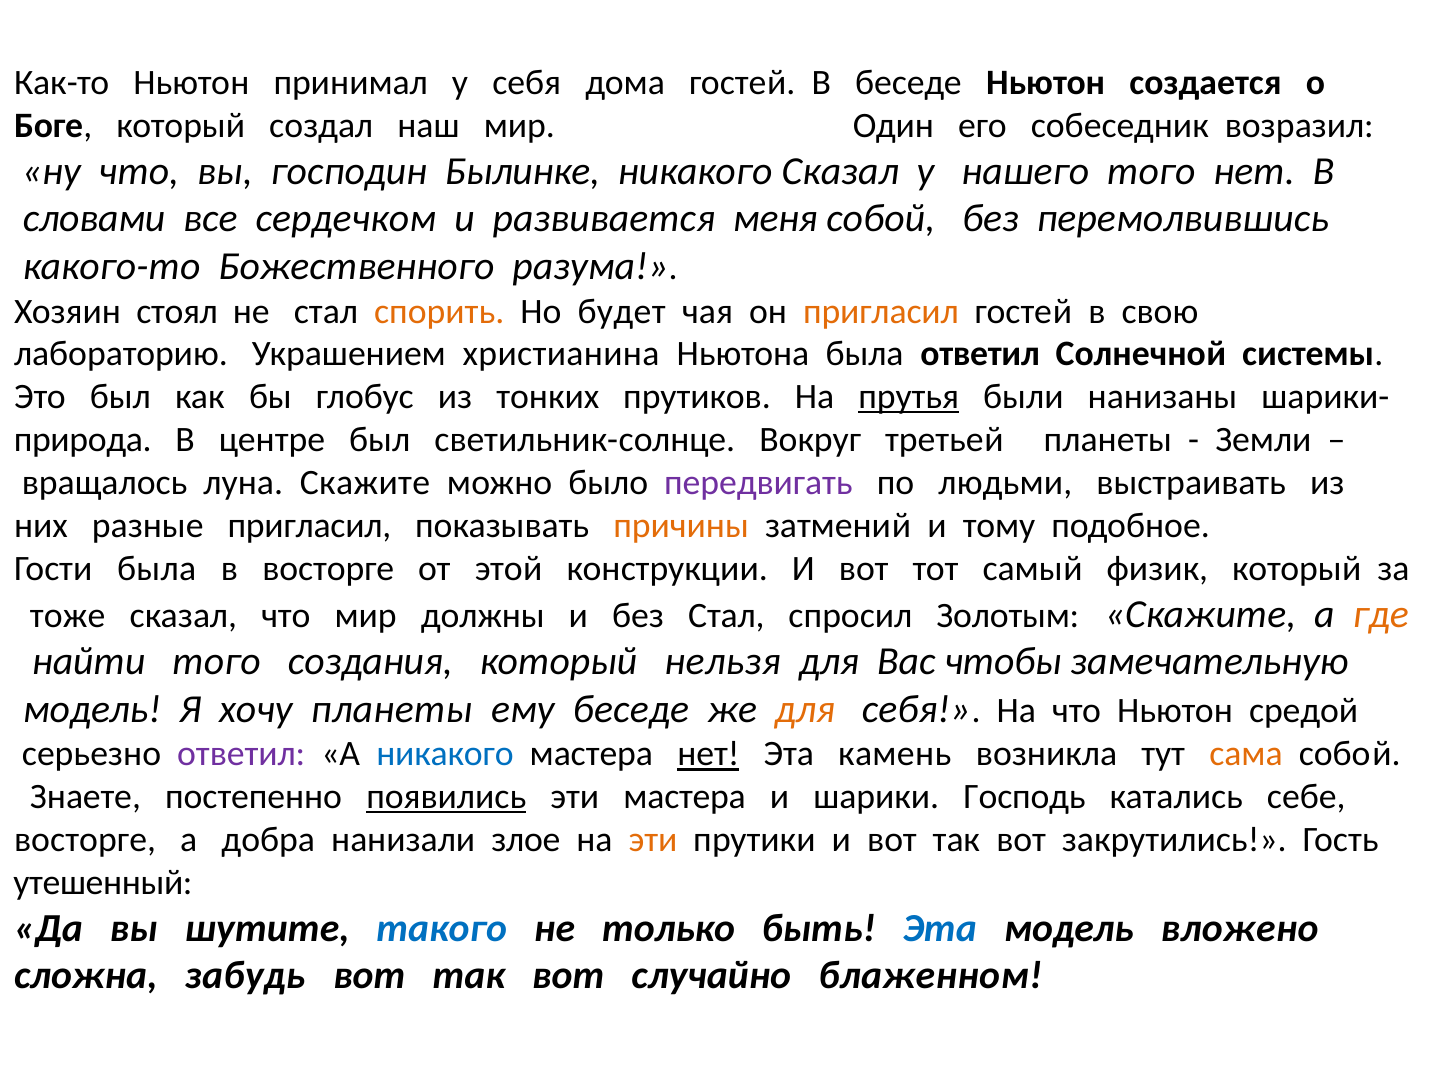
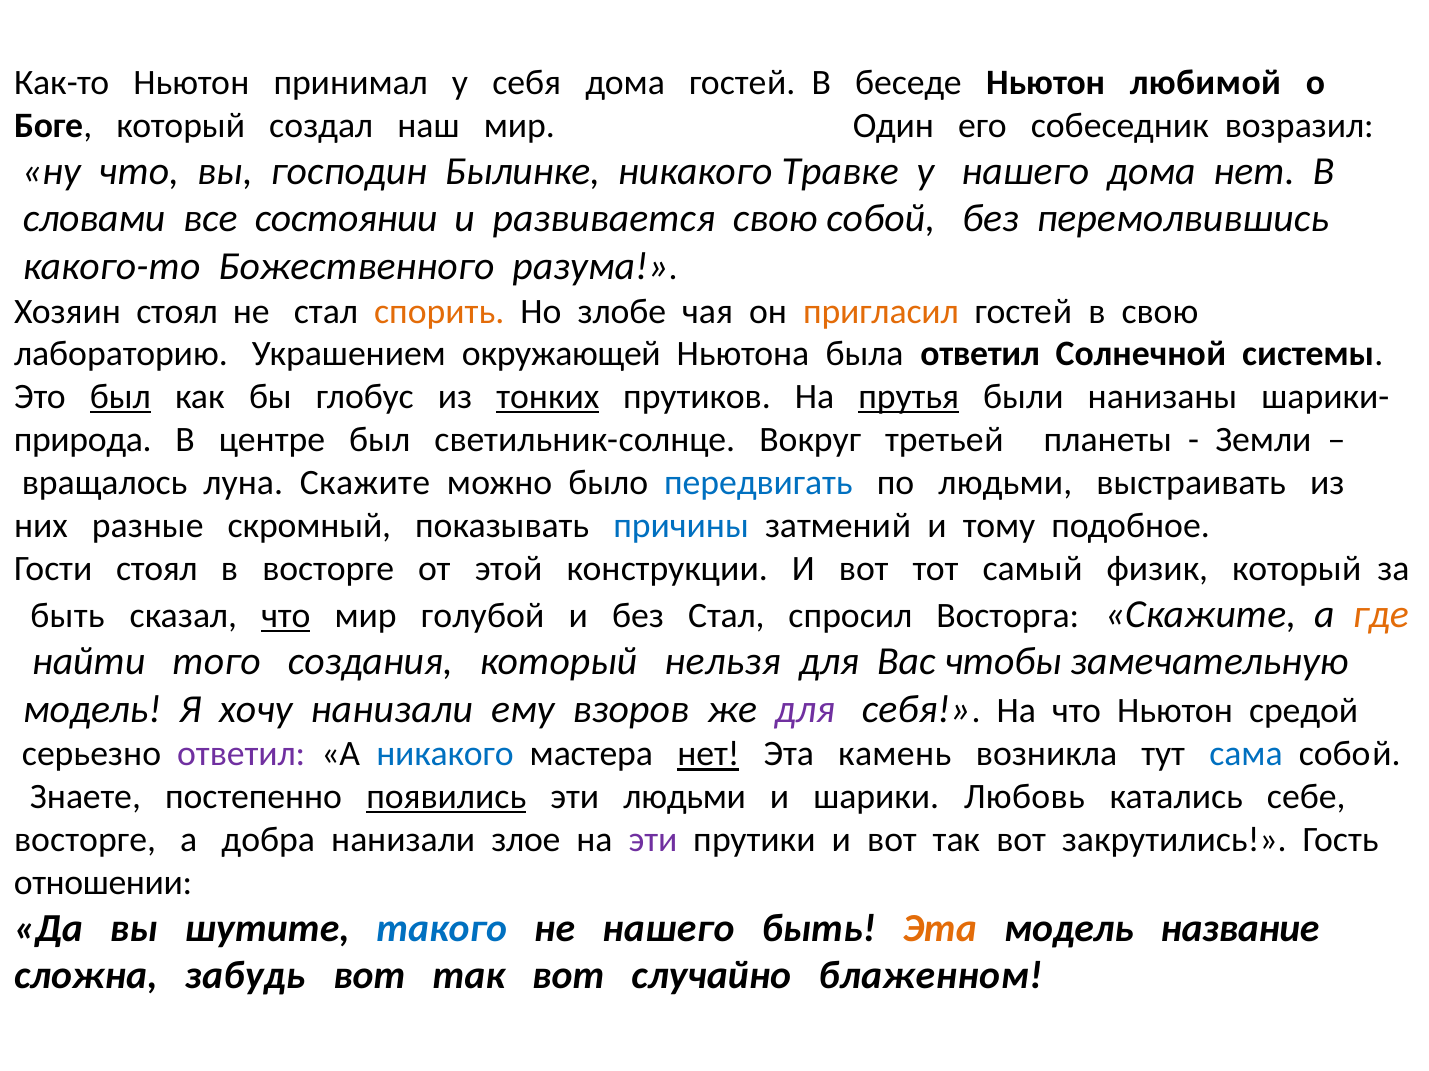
создается: создается -> любимой (1205, 83)
никакого Сказал: Сказал -> Травке (840, 171)
нашего того: того -> дома (1151, 171)
сердечком: сердечком -> состоянии (346, 219)
развивается меня: меня -> свою (775, 219)
будет: будет -> злобе (622, 312)
христианина: христианина -> окружающей (561, 354)
был underline: none -> present (120, 397)
тонких underline: none -> present (548, 397)
передвигать colour: purple -> blue (758, 483)
разные пригласил: пригласил -> скромный (309, 526)
причины colour: orange -> blue (681, 526)
Гости была: была -> стоял (157, 569)
тоже: тоже -> быть (68, 616)
что underline: none -> present (286, 616)
должны: должны -> голубой (483, 616)
Золотым: Золотым -> Восторга (1008, 616)
хочу планеты: планеты -> нанизали (392, 710)
ему беседе: беседе -> взоров (631, 710)
для colour: orange -> purple (805, 710)
сама colour: orange -> blue (1246, 755)
эти мастера: мастера -> людьми (685, 798)
Господь: Господь -> Любовь (1024, 798)
эти colour: orange -> purple (653, 840)
утешенный: утешенный -> отношении (103, 883)
не только: только -> нашего (668, 929)
Эта colour: blue -> orange (940, 929)
вложено: вложено -> название (1240, 929)
